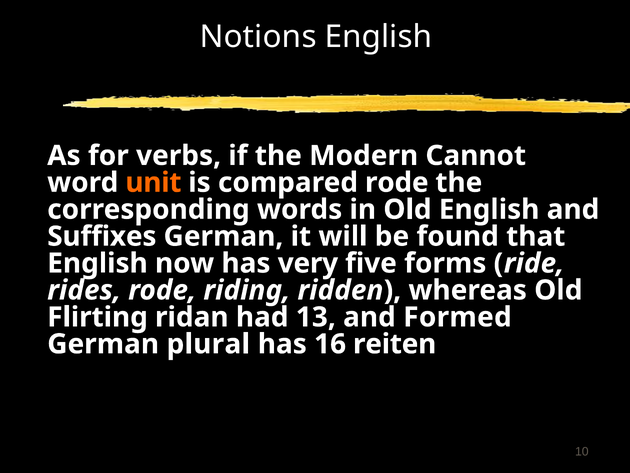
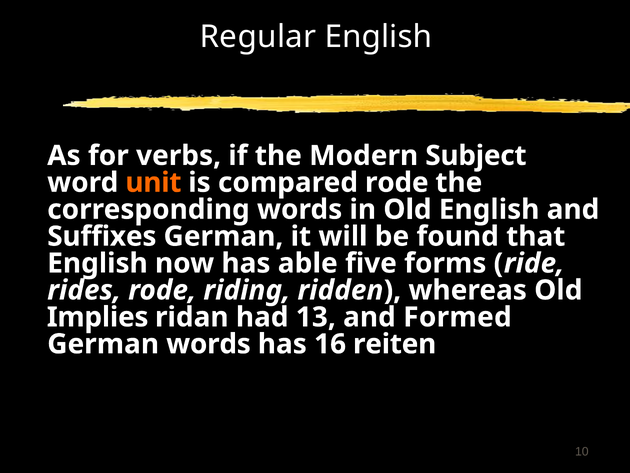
Notions: Notions -> Regular (258, 37)
Cannot: Cannot -> Subject (476, 156)
very: very -> able (308, 263)
Flirting: Flirting -> Implies (98, 317)
German plural: plural -> words (209, 344)
